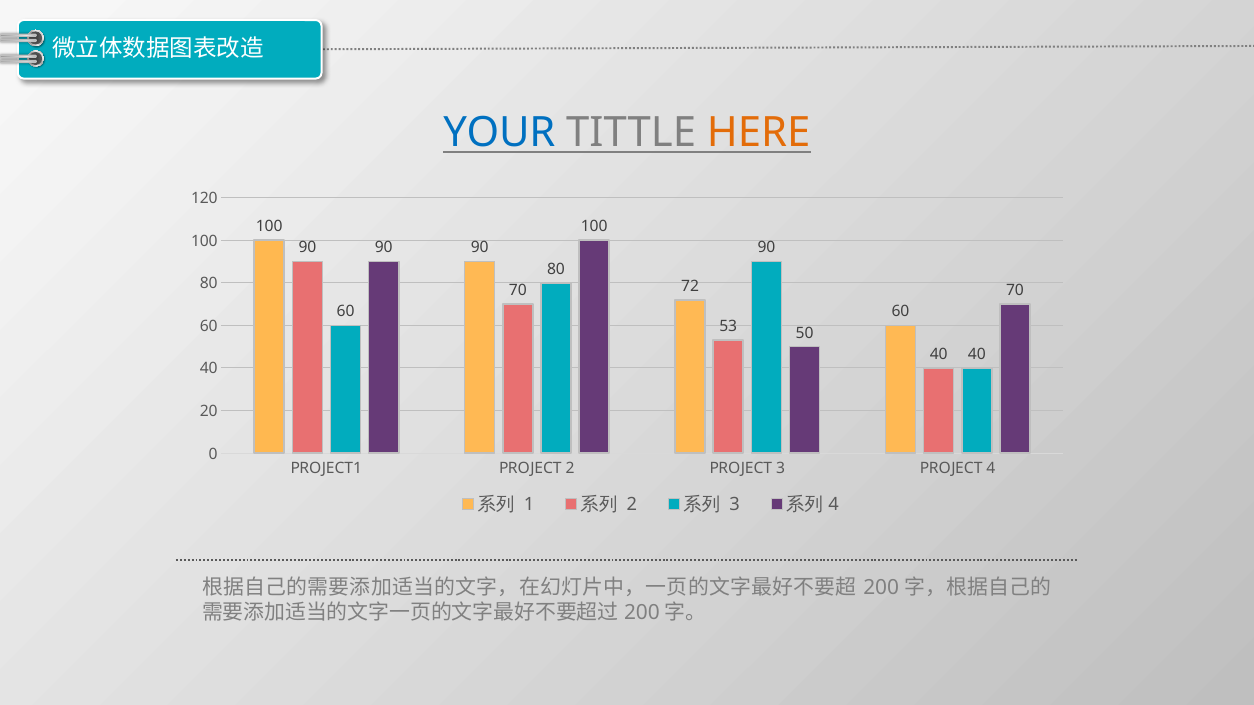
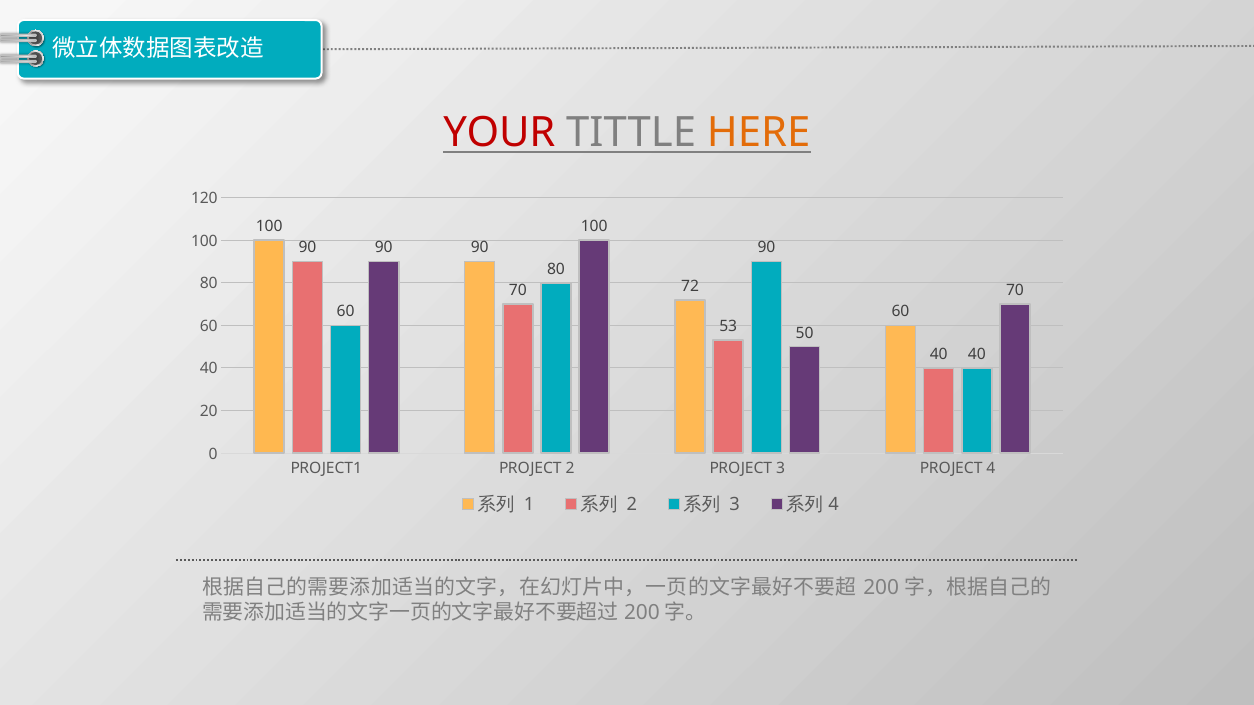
YOUR colour: blue -> red (499, 133)
